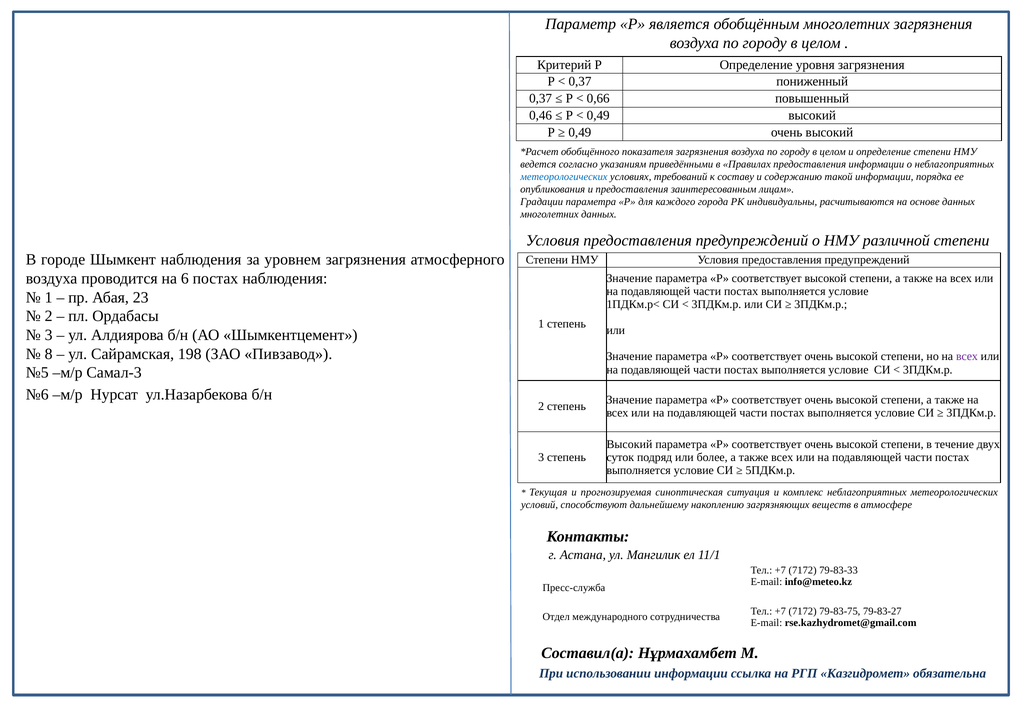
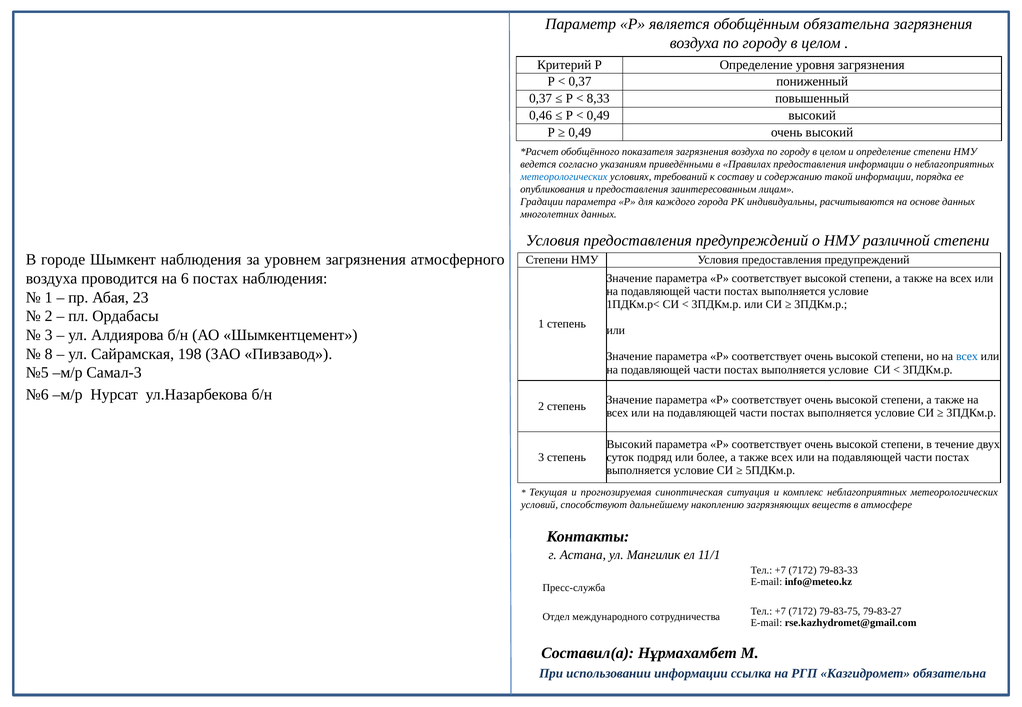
обобщённым многолетних: многолетних -> обязательна (847, 24)
0,66: 0,66 -> 8,33 (598, 99)
всех colour: purple -> blue (967, 357)
